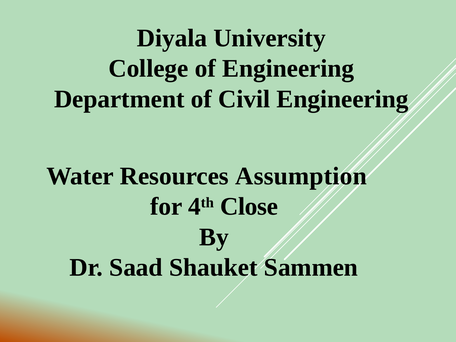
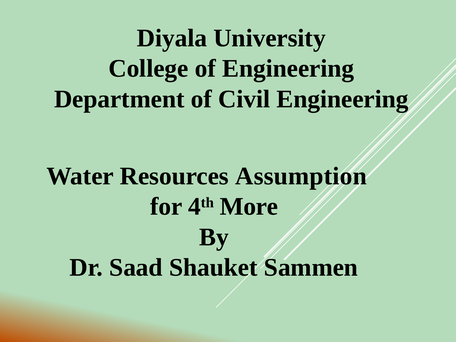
Close: Close -> More (249, 207)
